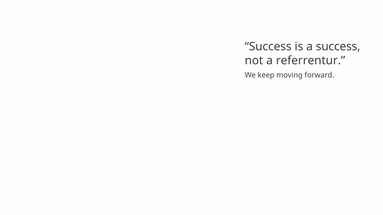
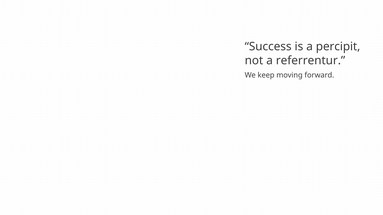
a success: success -> percipit (338, 47)
